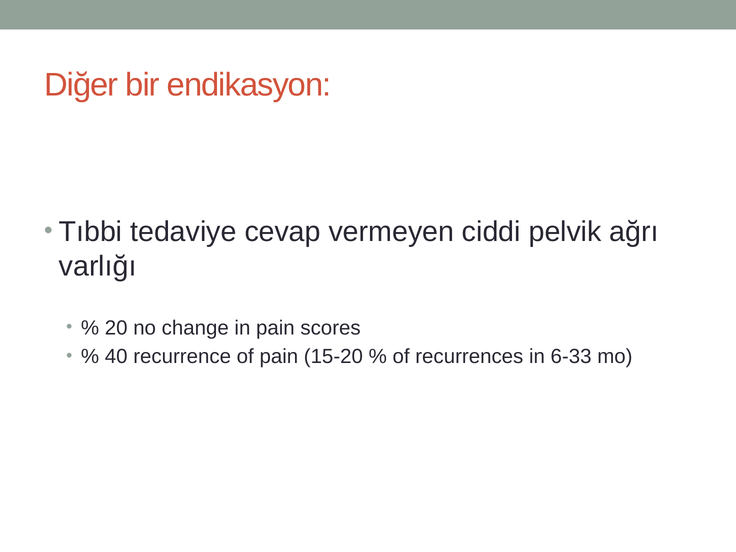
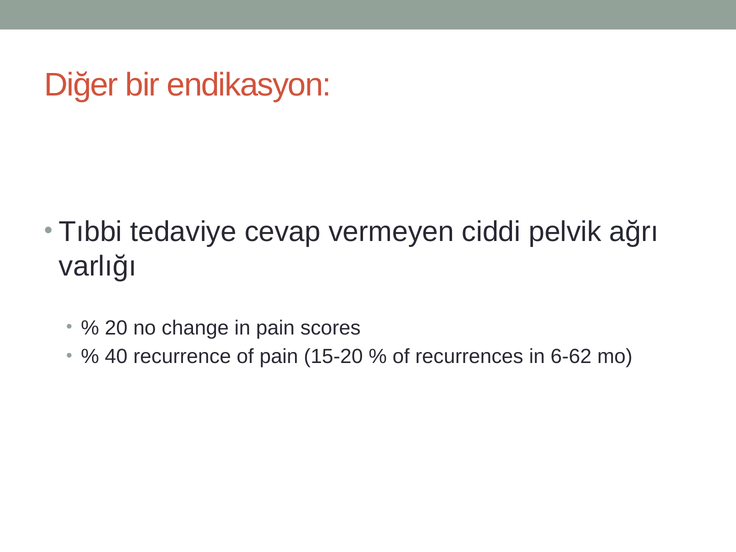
6-33: 6-33 -> 6-62 (571, 356)
